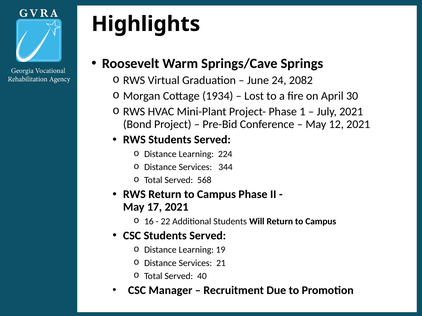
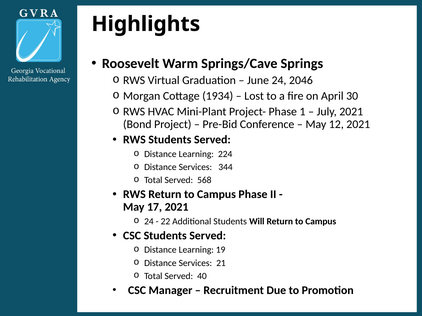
2082: 2082 -> 2046 (301, 81)
16: 16 -> 24 (149, 222)
